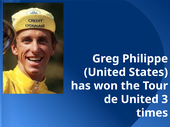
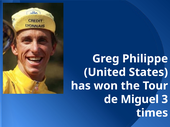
de United: United -> Miguel (140, 100)
